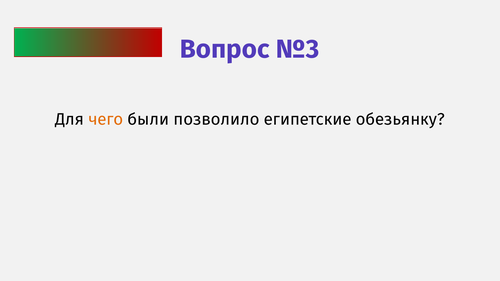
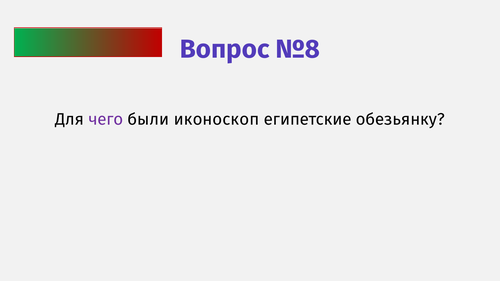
№3: №3 -> №8 (298, 49)
чего colour: orange -> purple (106, 119)
позволило: позволило -> иконоскоп (216, 119)
